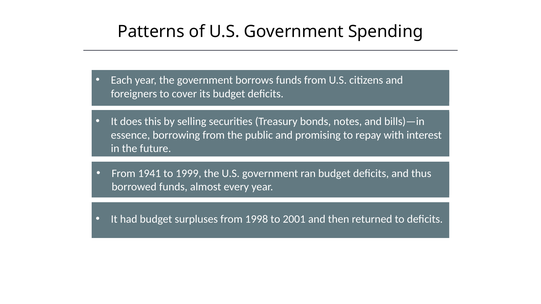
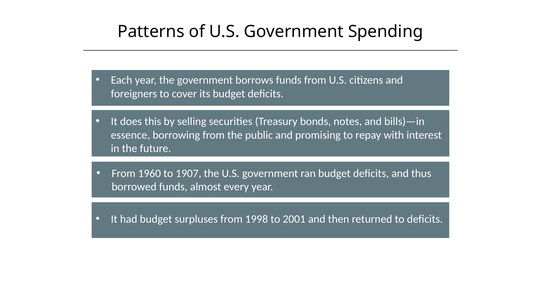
1941: 1941 -> 1960 (149, 174)
1999: 1999 -> 1907 (188, 174)
